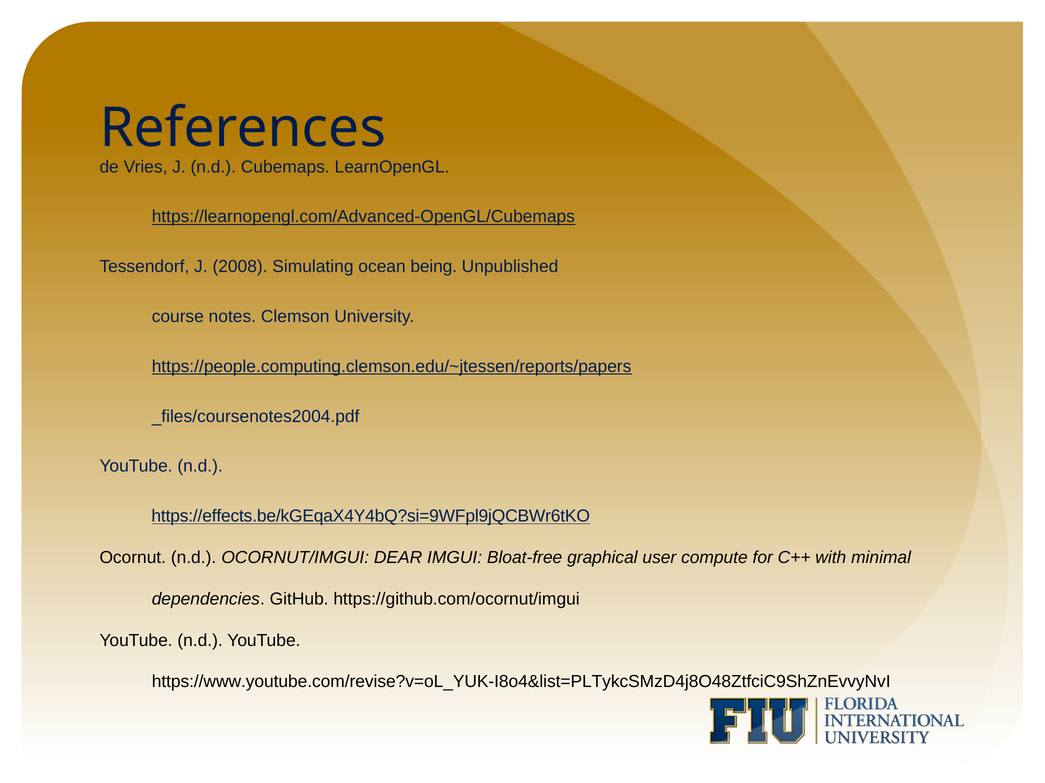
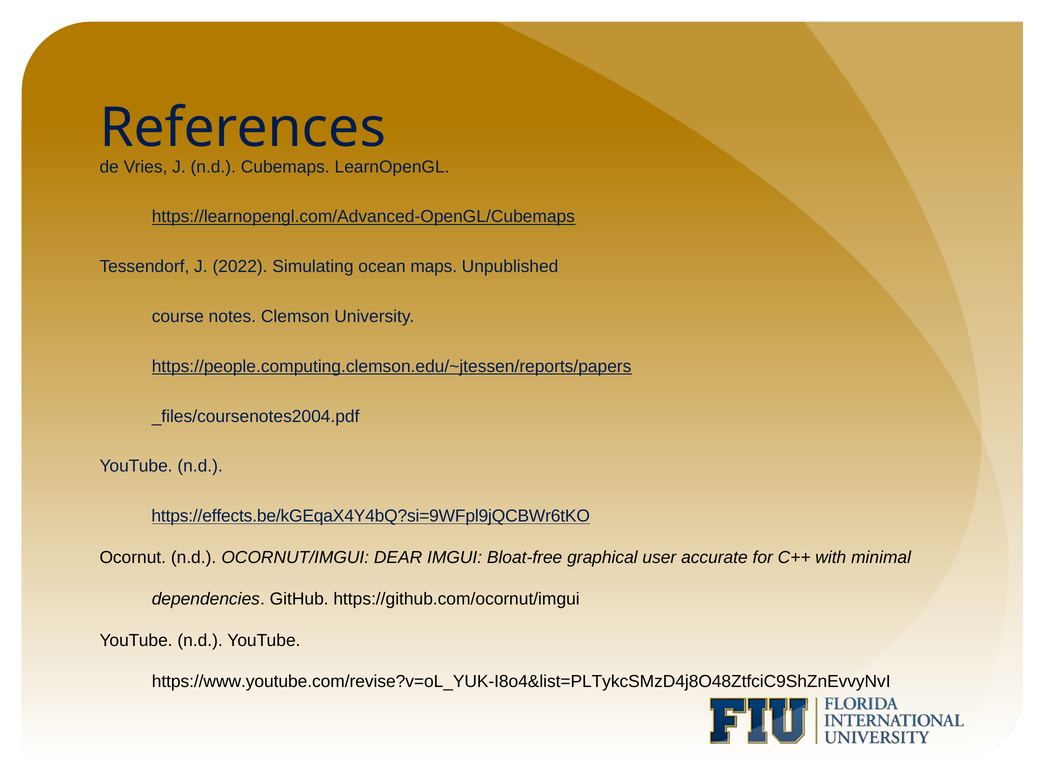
2008: 2008 -> 2022 (240, 267)
being: being -> maps (434, 267)
compute: compute -> accurate (714, 558)
